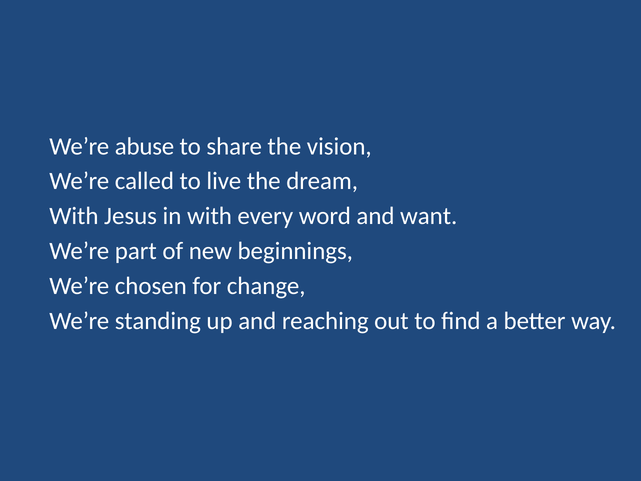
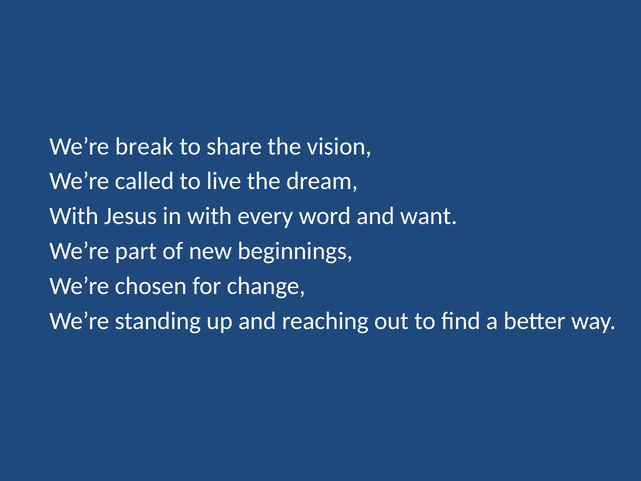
abuse: abuse -> break (144, 146)
